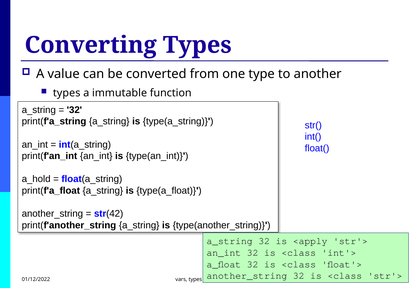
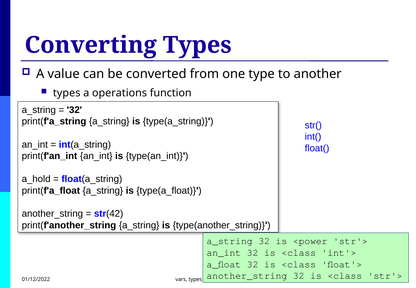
a immutable: immutable -> operations (120, 93)
<apply: <apply -> <power (310, 241)
